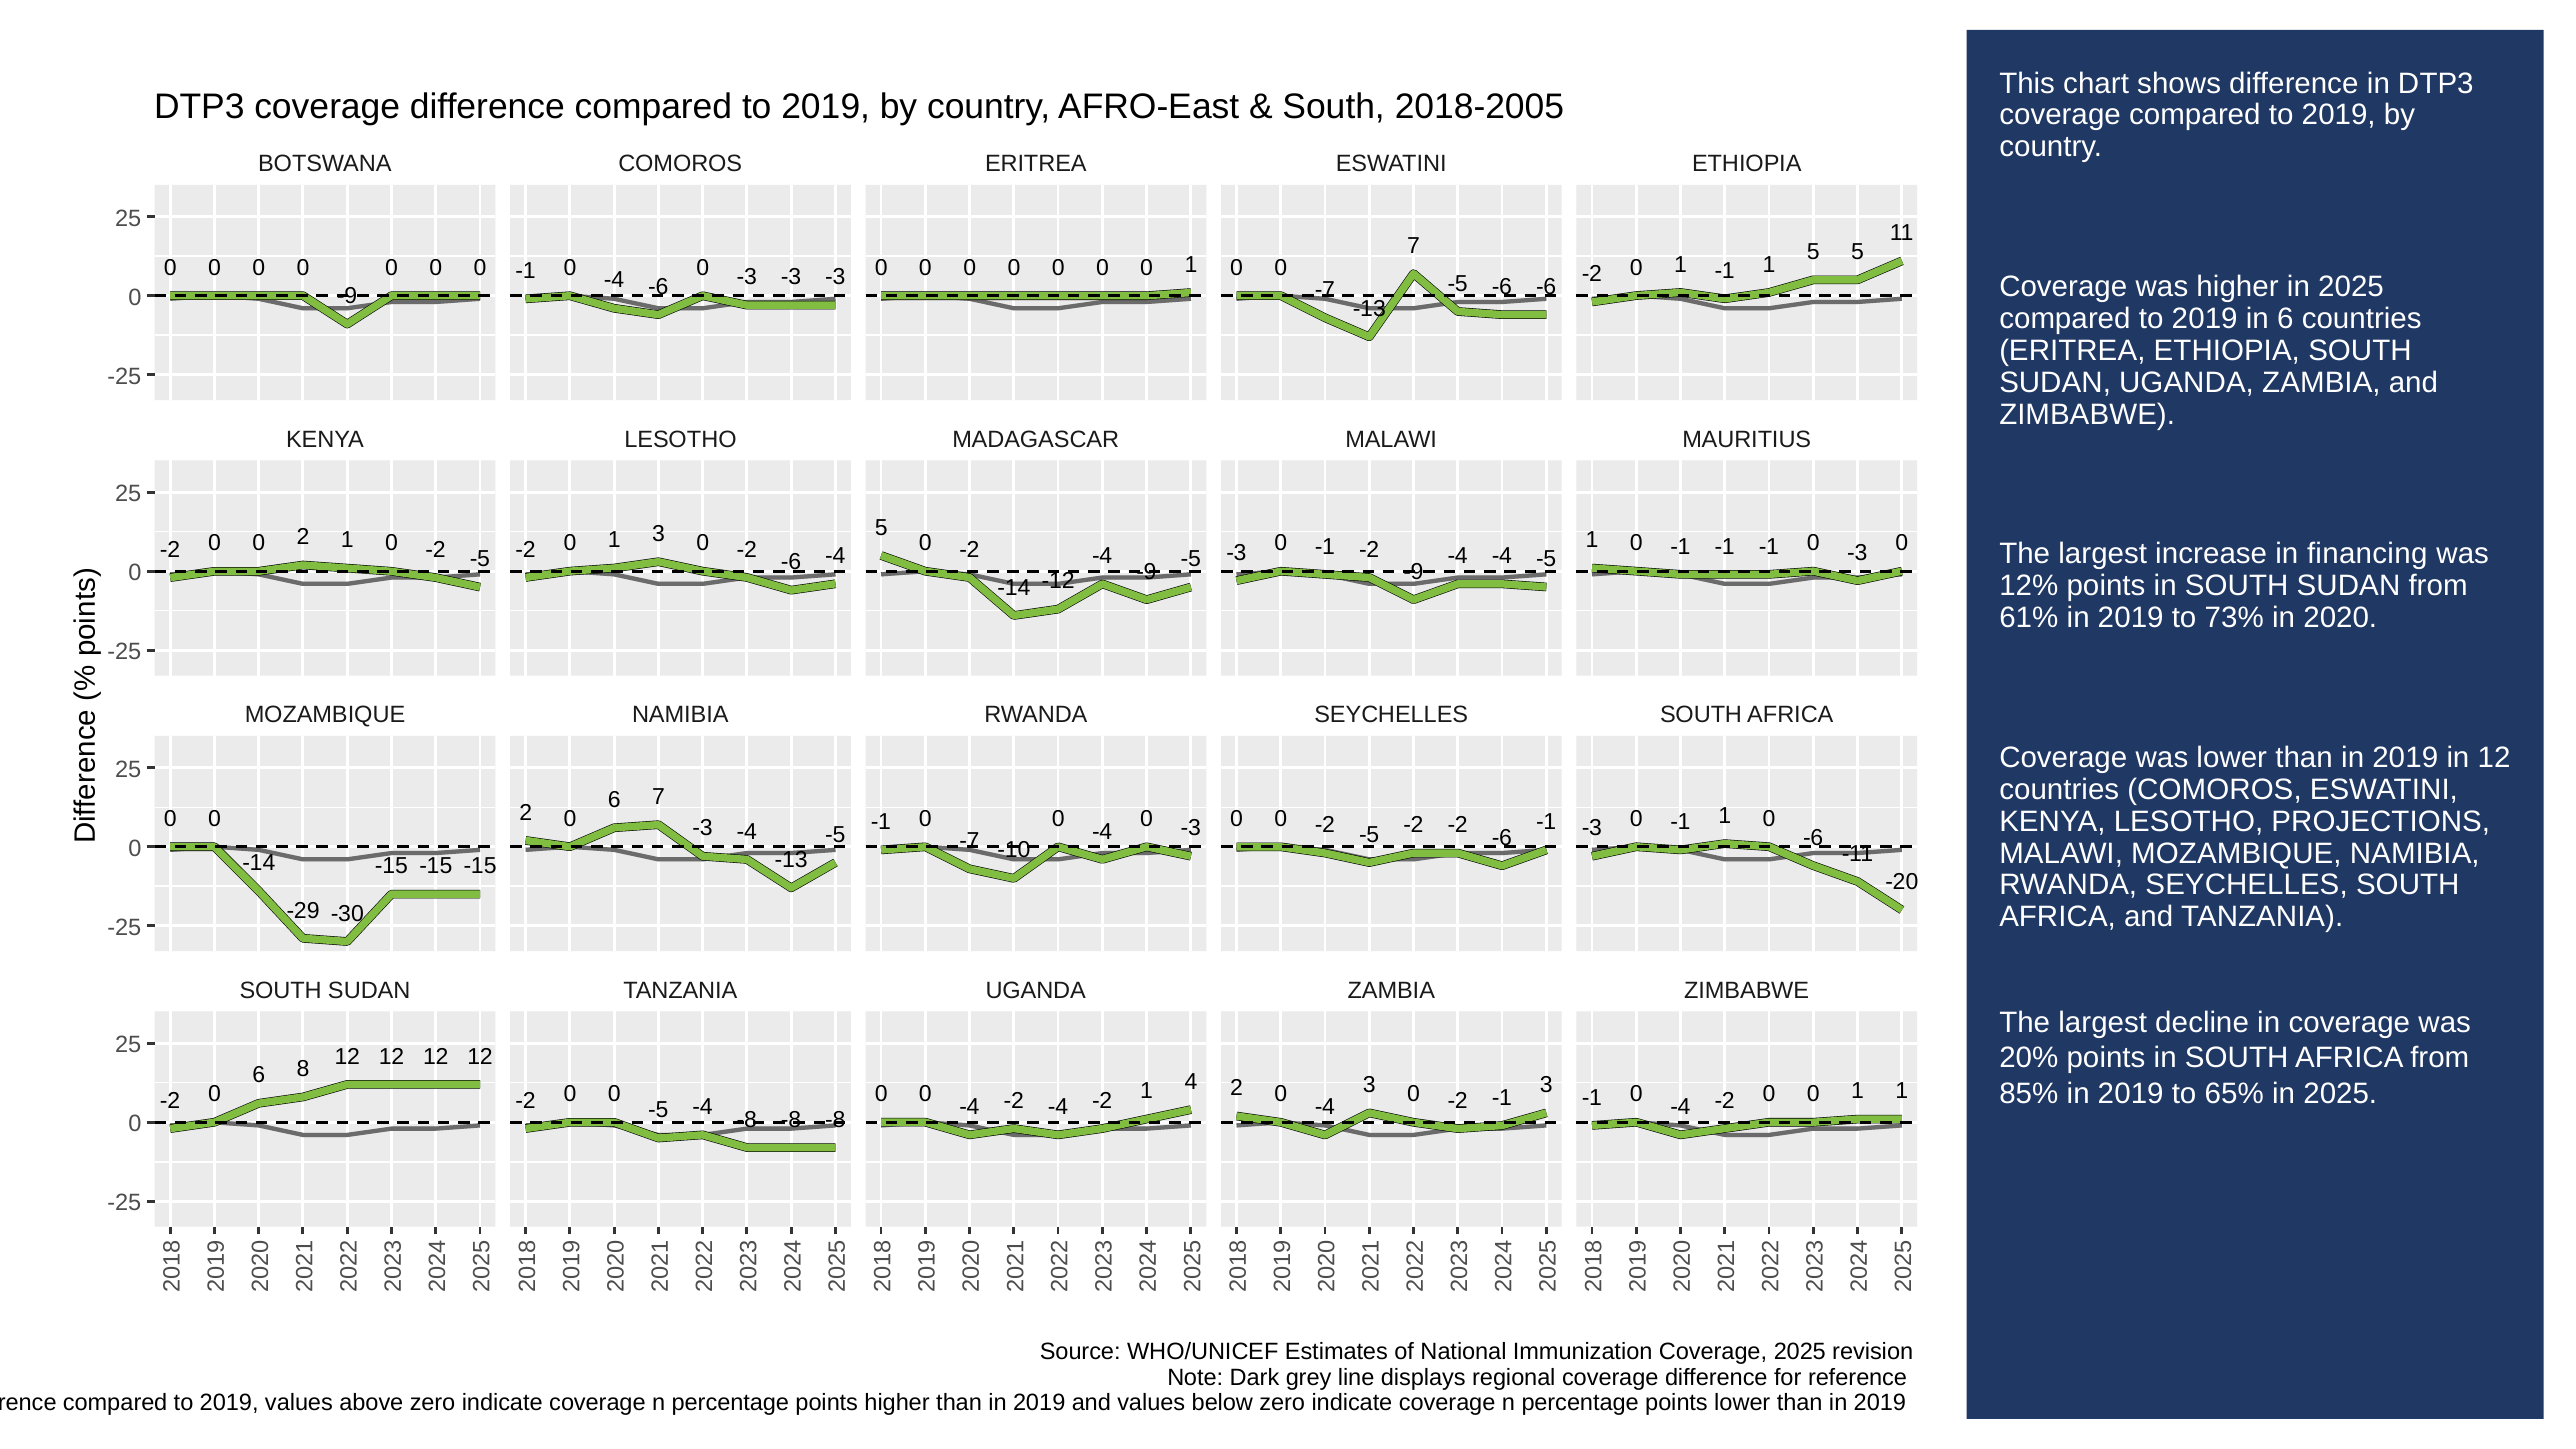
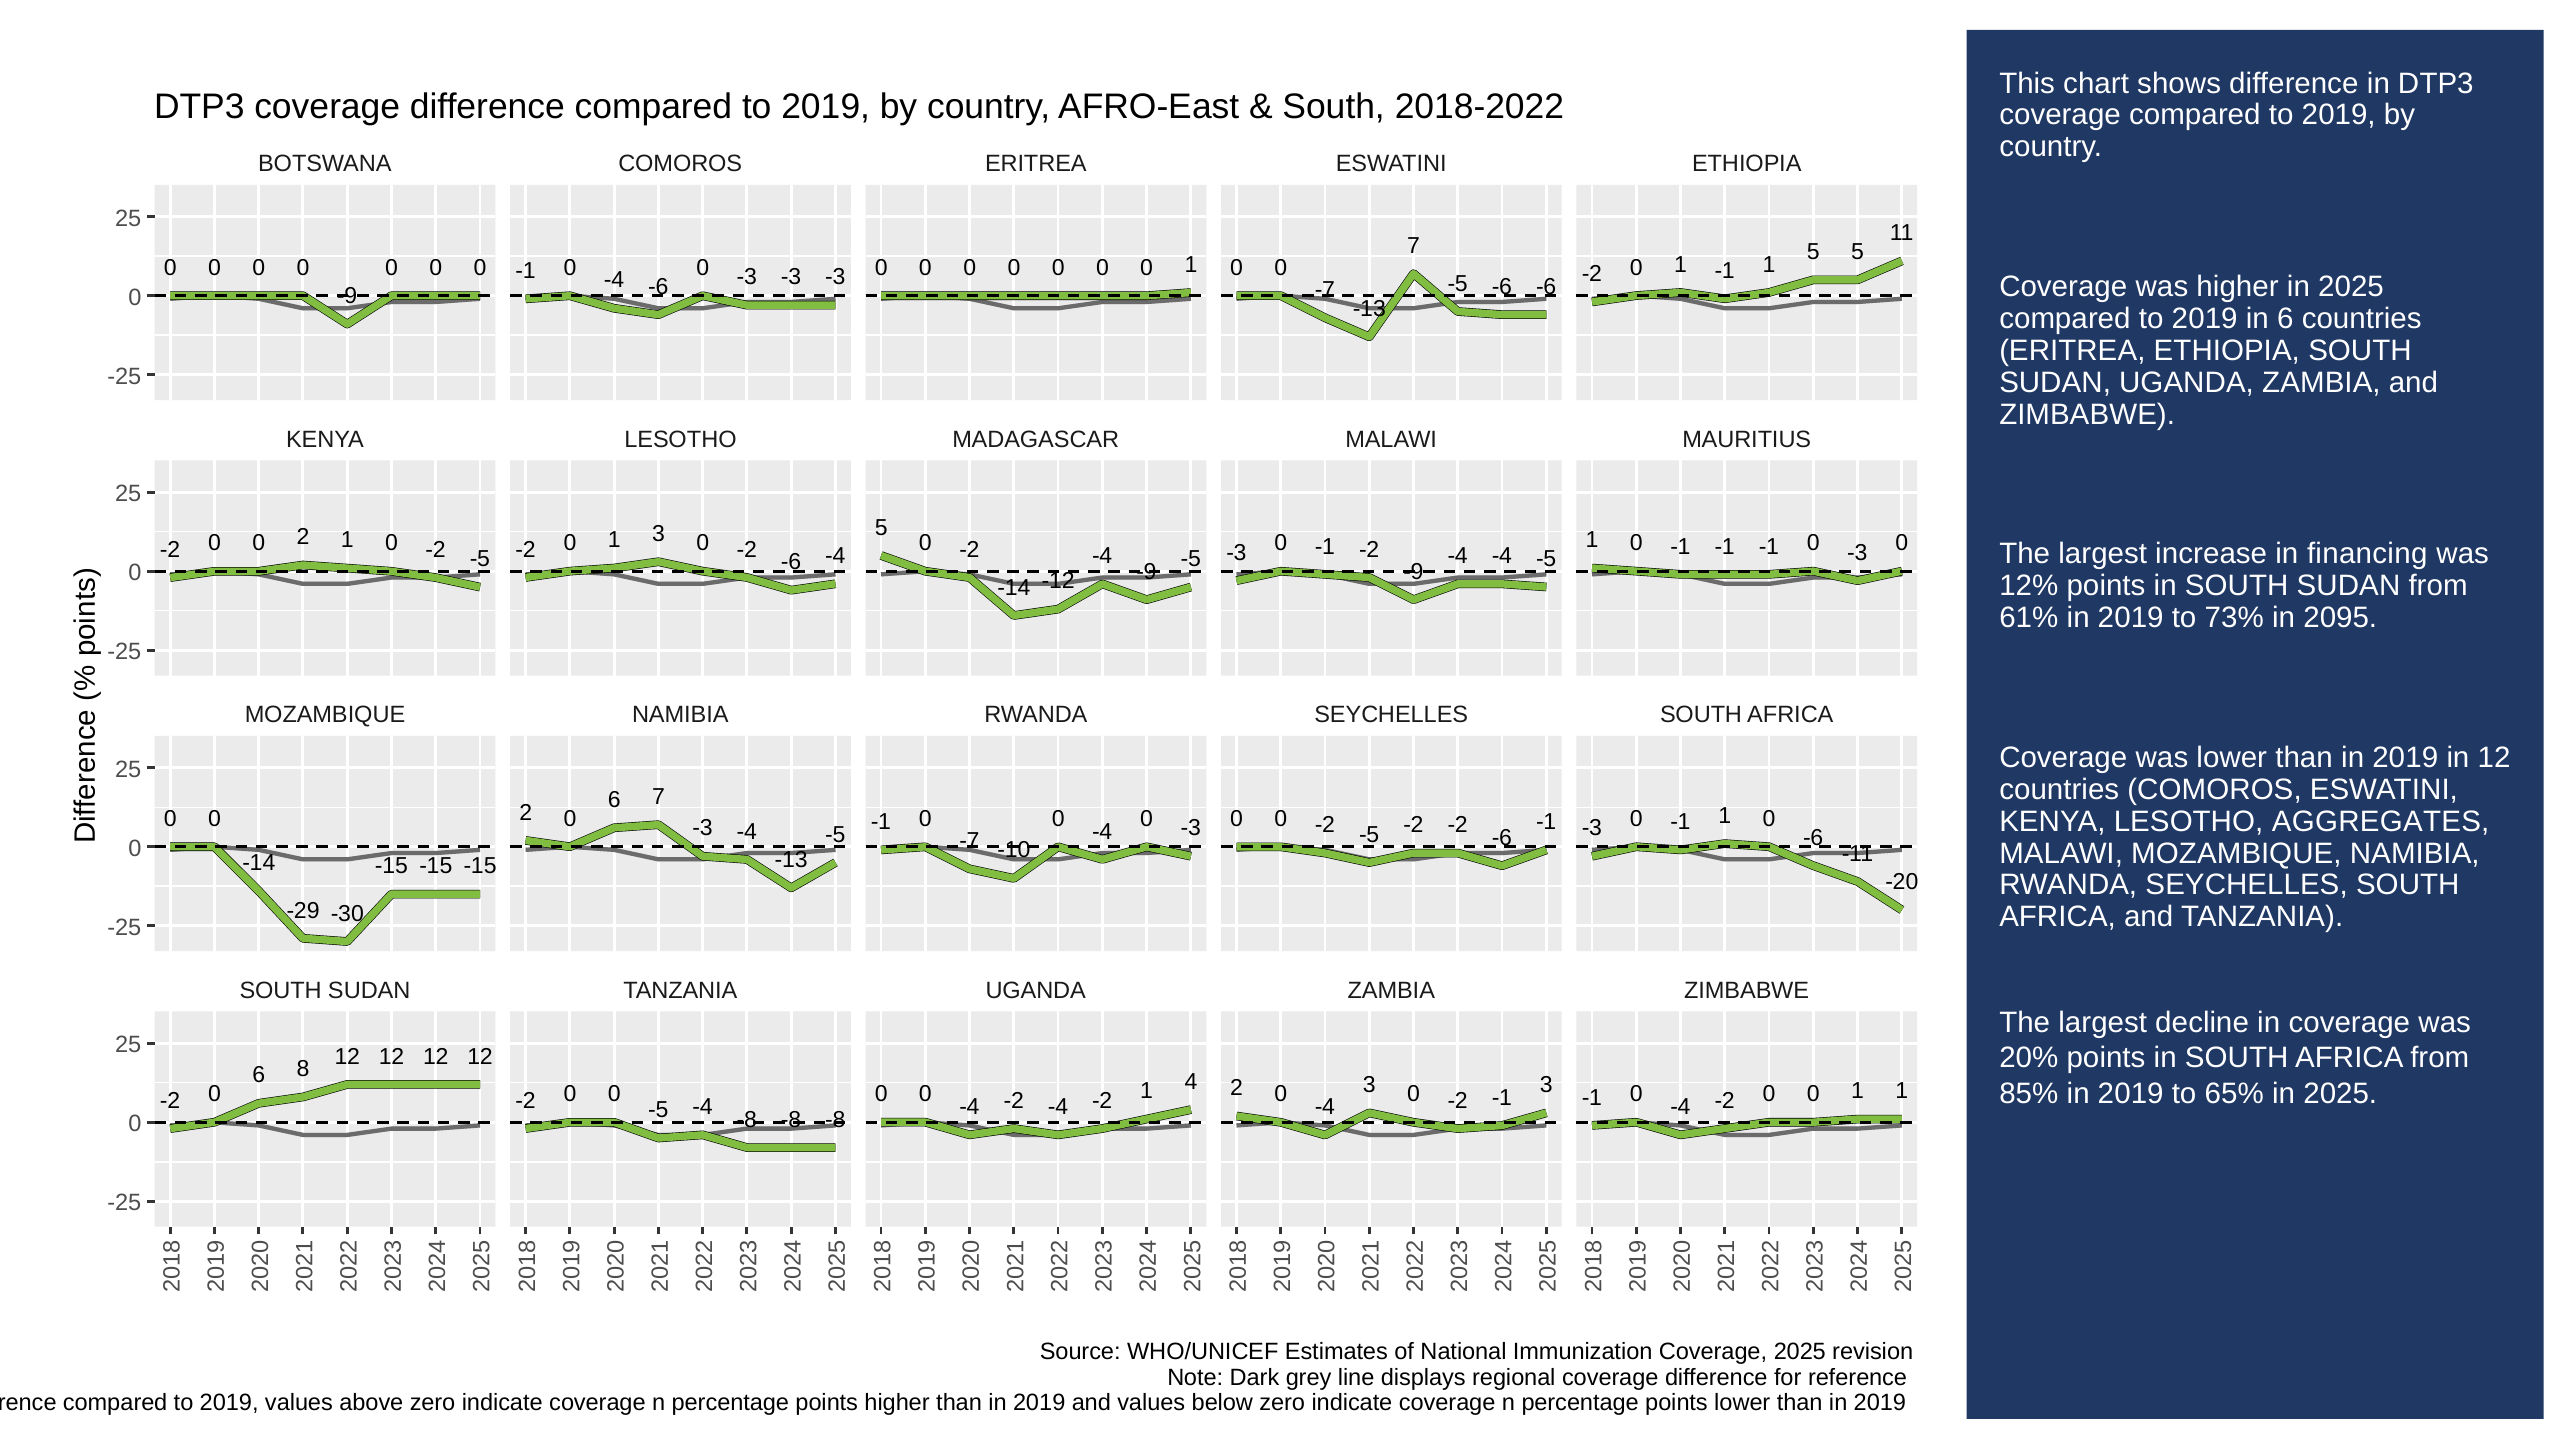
2018-2005: 2018-2005 -> 2018-2022 (1479, 107)
2020: 2020 -> 2095 (2340, 618)
PROJECTIONS: PROJECTIONS -> AGGREGATES (2381, 821)
